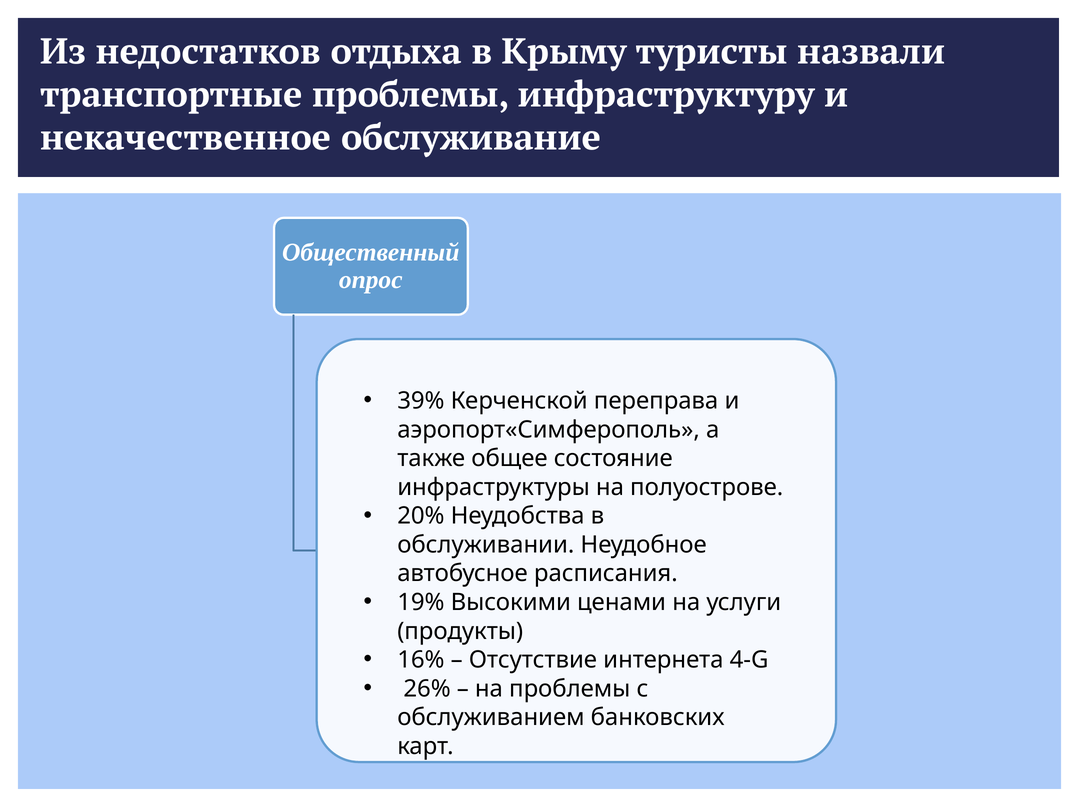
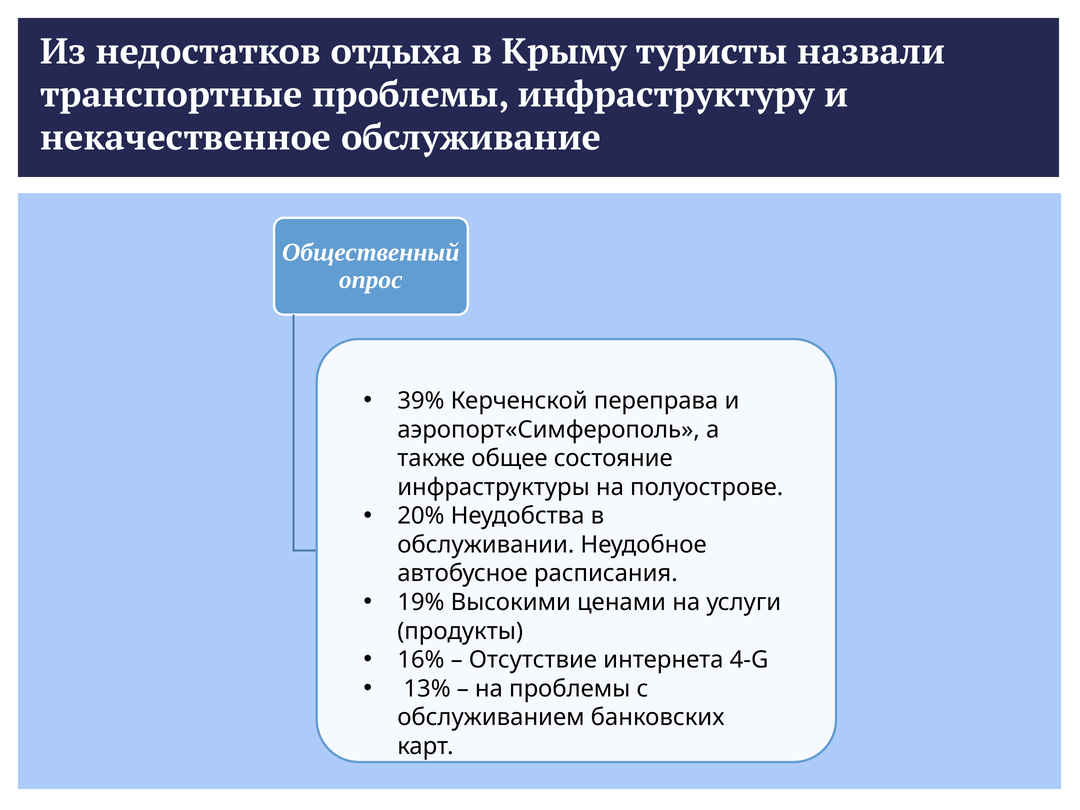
26%: 26% -> 13% (427, 689)
